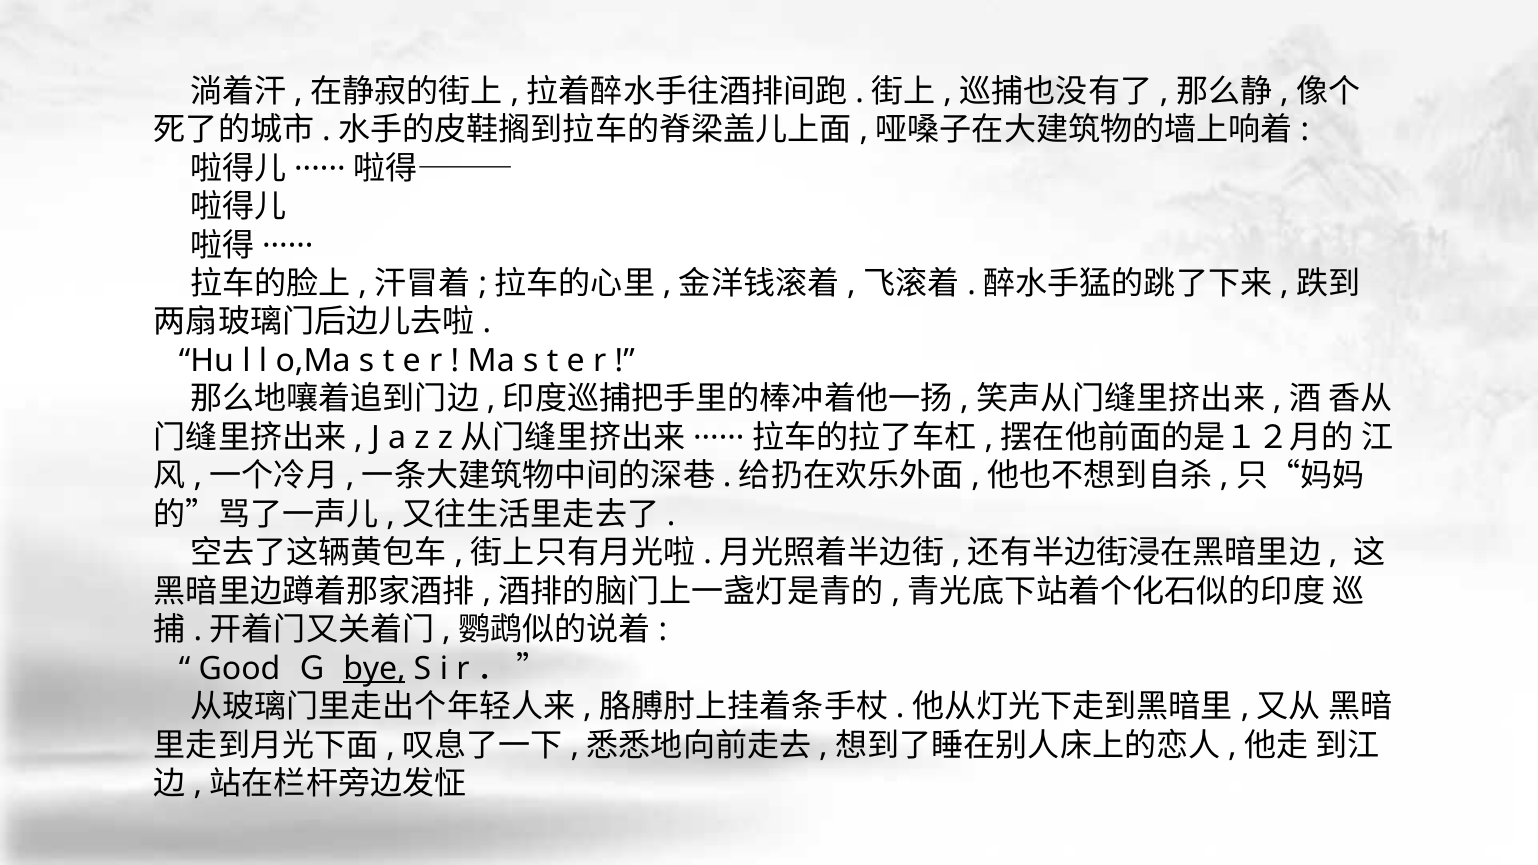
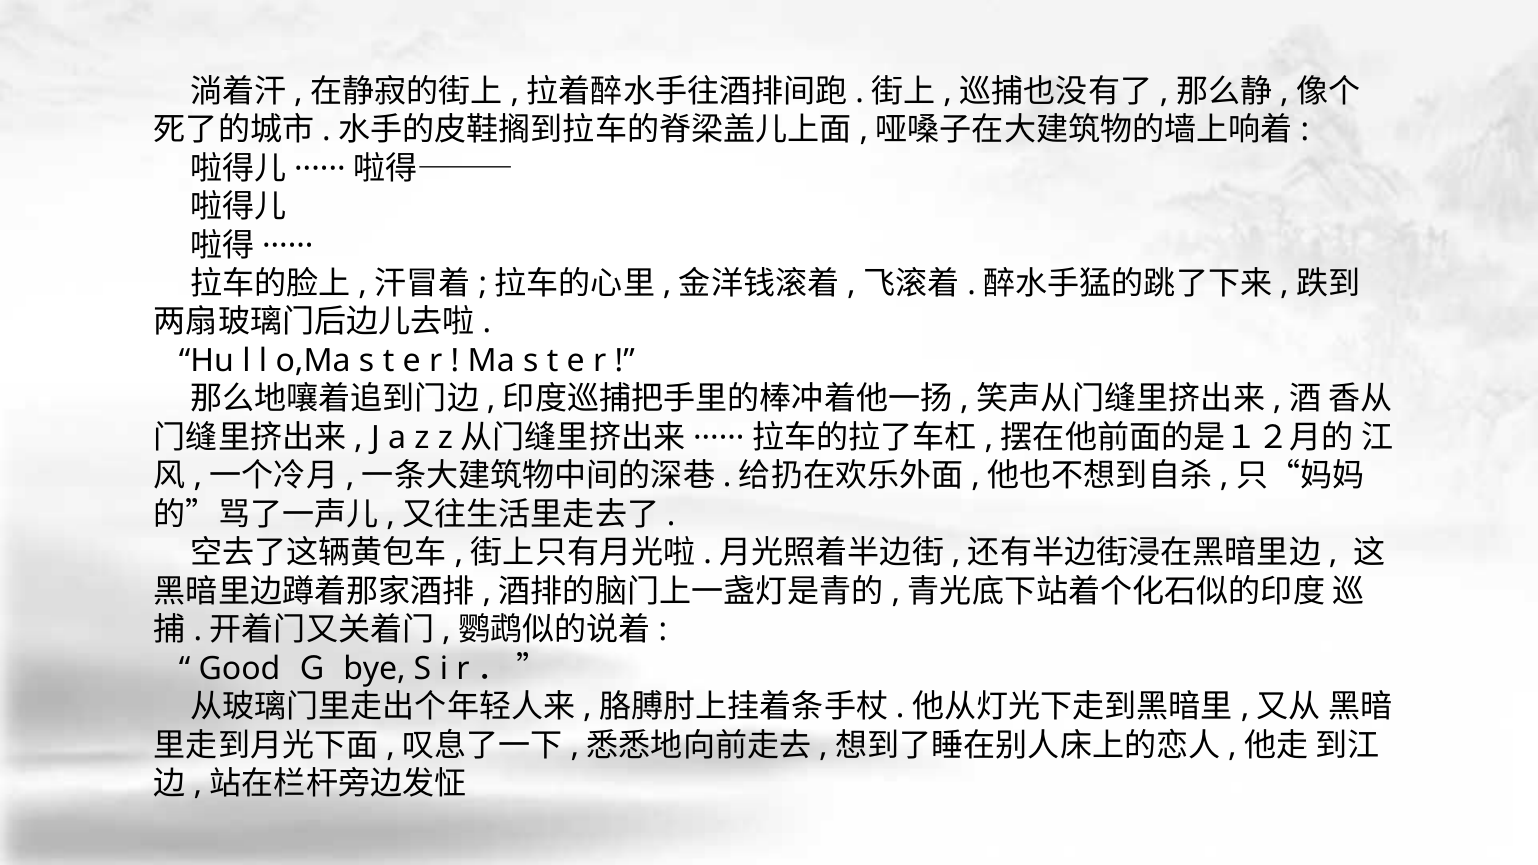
bye underline: present -> none (374, 669)
